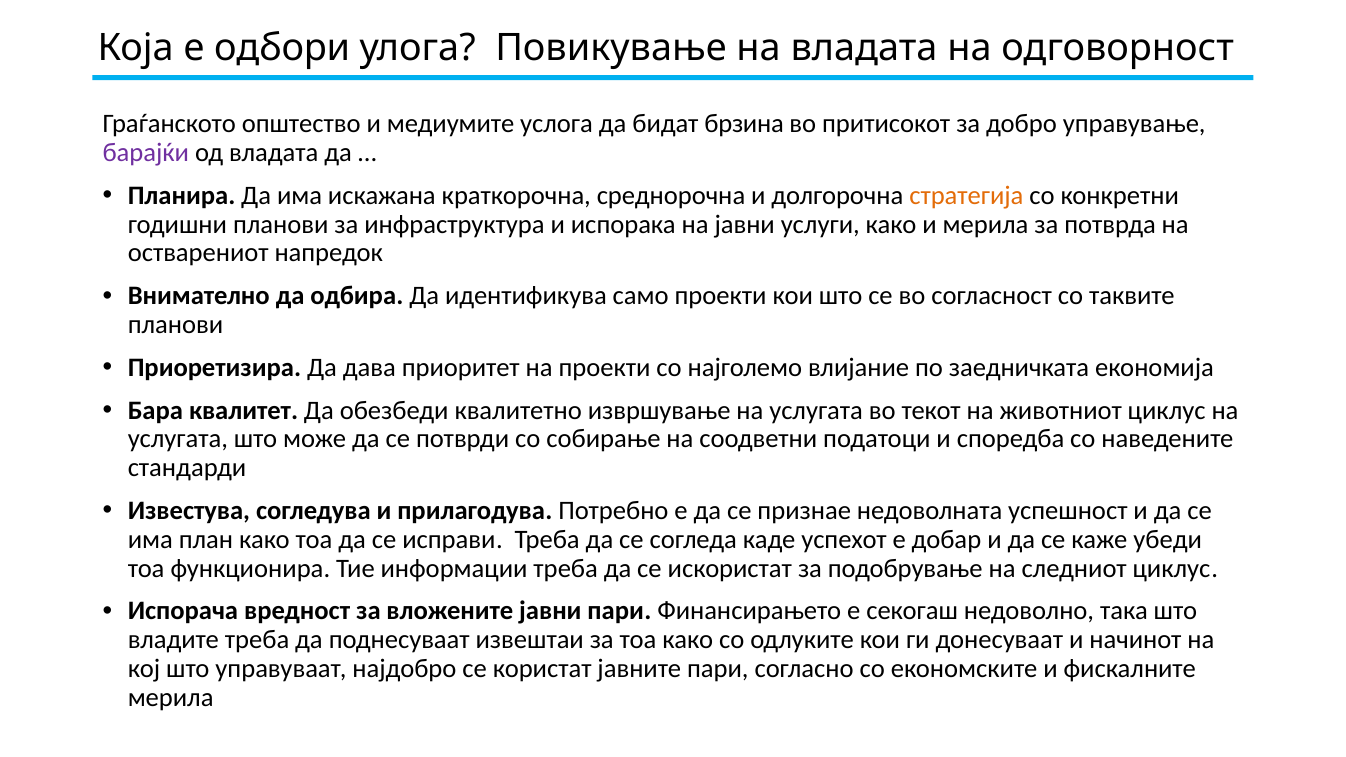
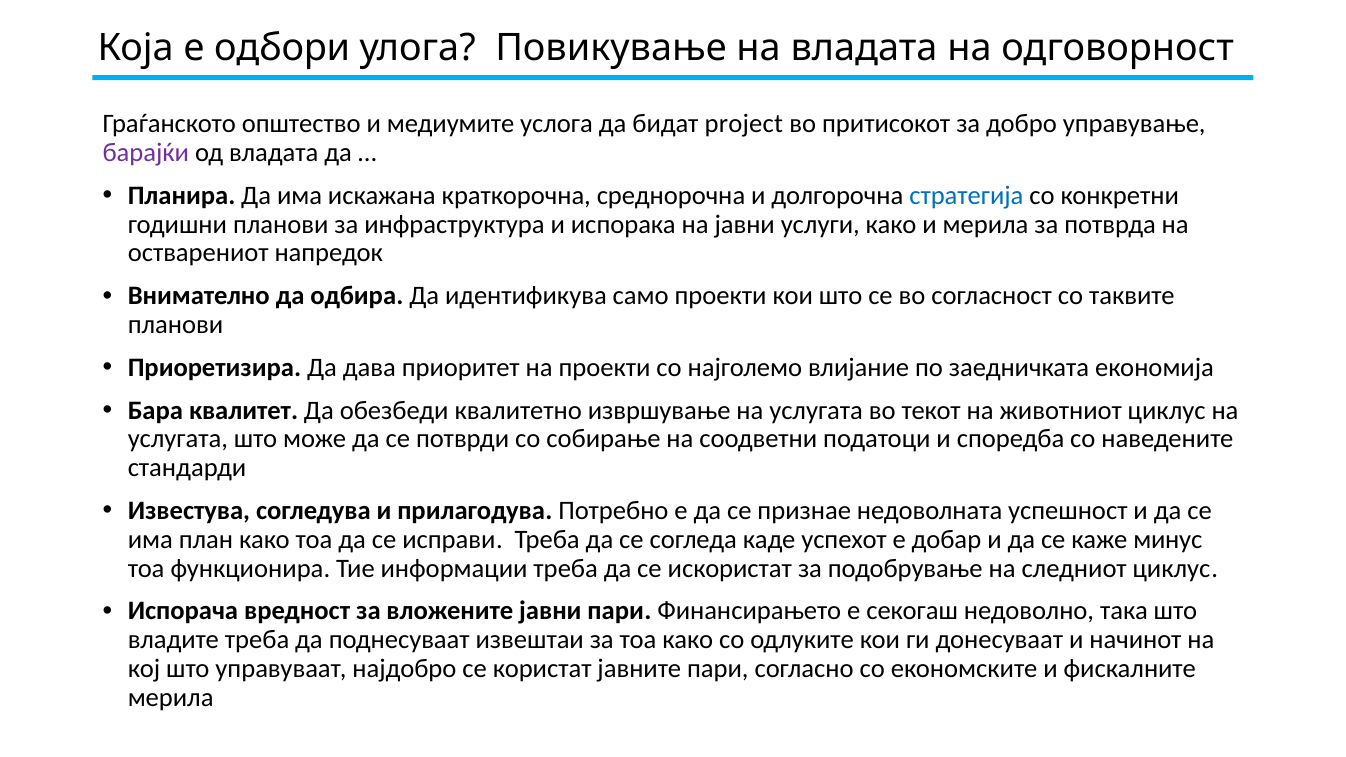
брзина: брзина -> project (744, 124)
стратегија colour: orange -> blue (966, 196)
убеди: убеди -> минус (1168, 540)
